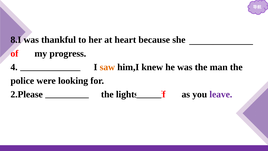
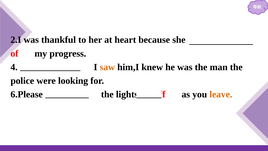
8.I: 8.I -> 2.I (16, 40)
2.Please: 2.Please -> 6.Please (27, 94)
leave colour: purple -> orange (221, 94)
